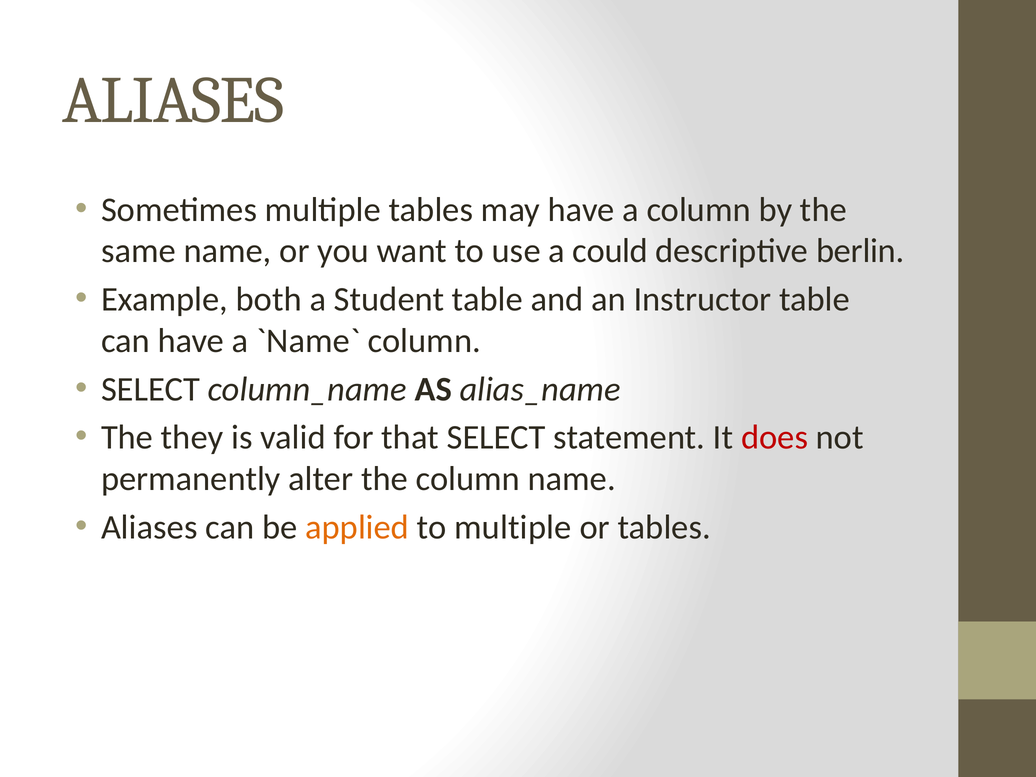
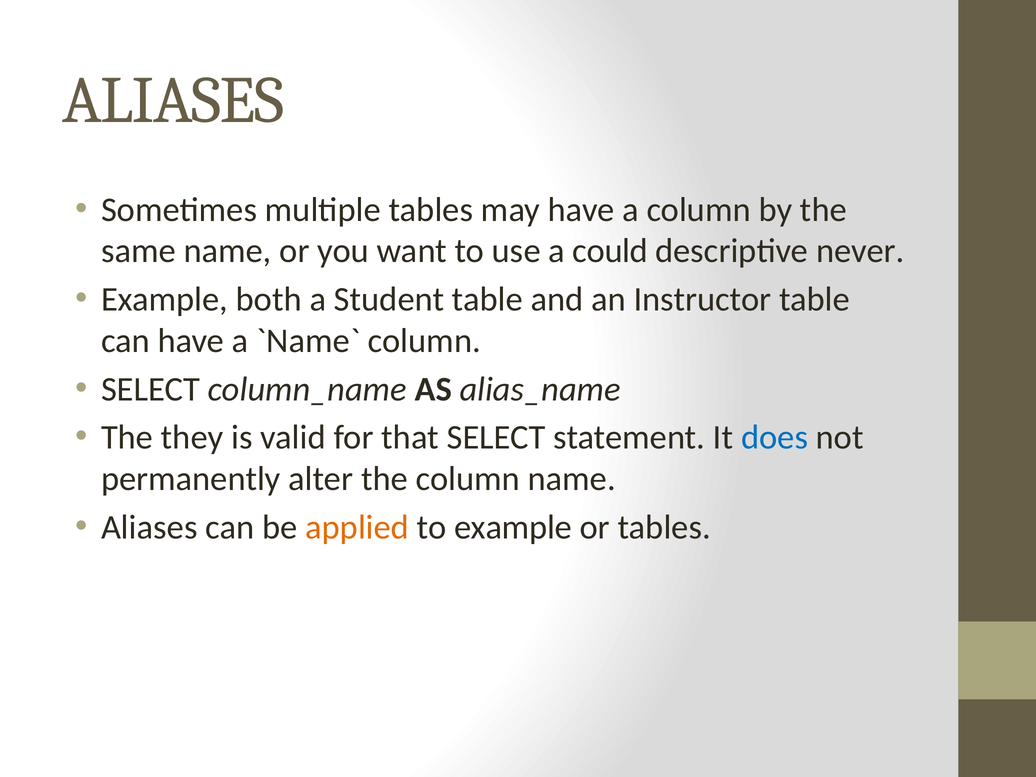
berlin: berlin -> never (860, 251)
does colour: red -> blue (775, 438)
to multiple: multiple -> example (513, 527)
